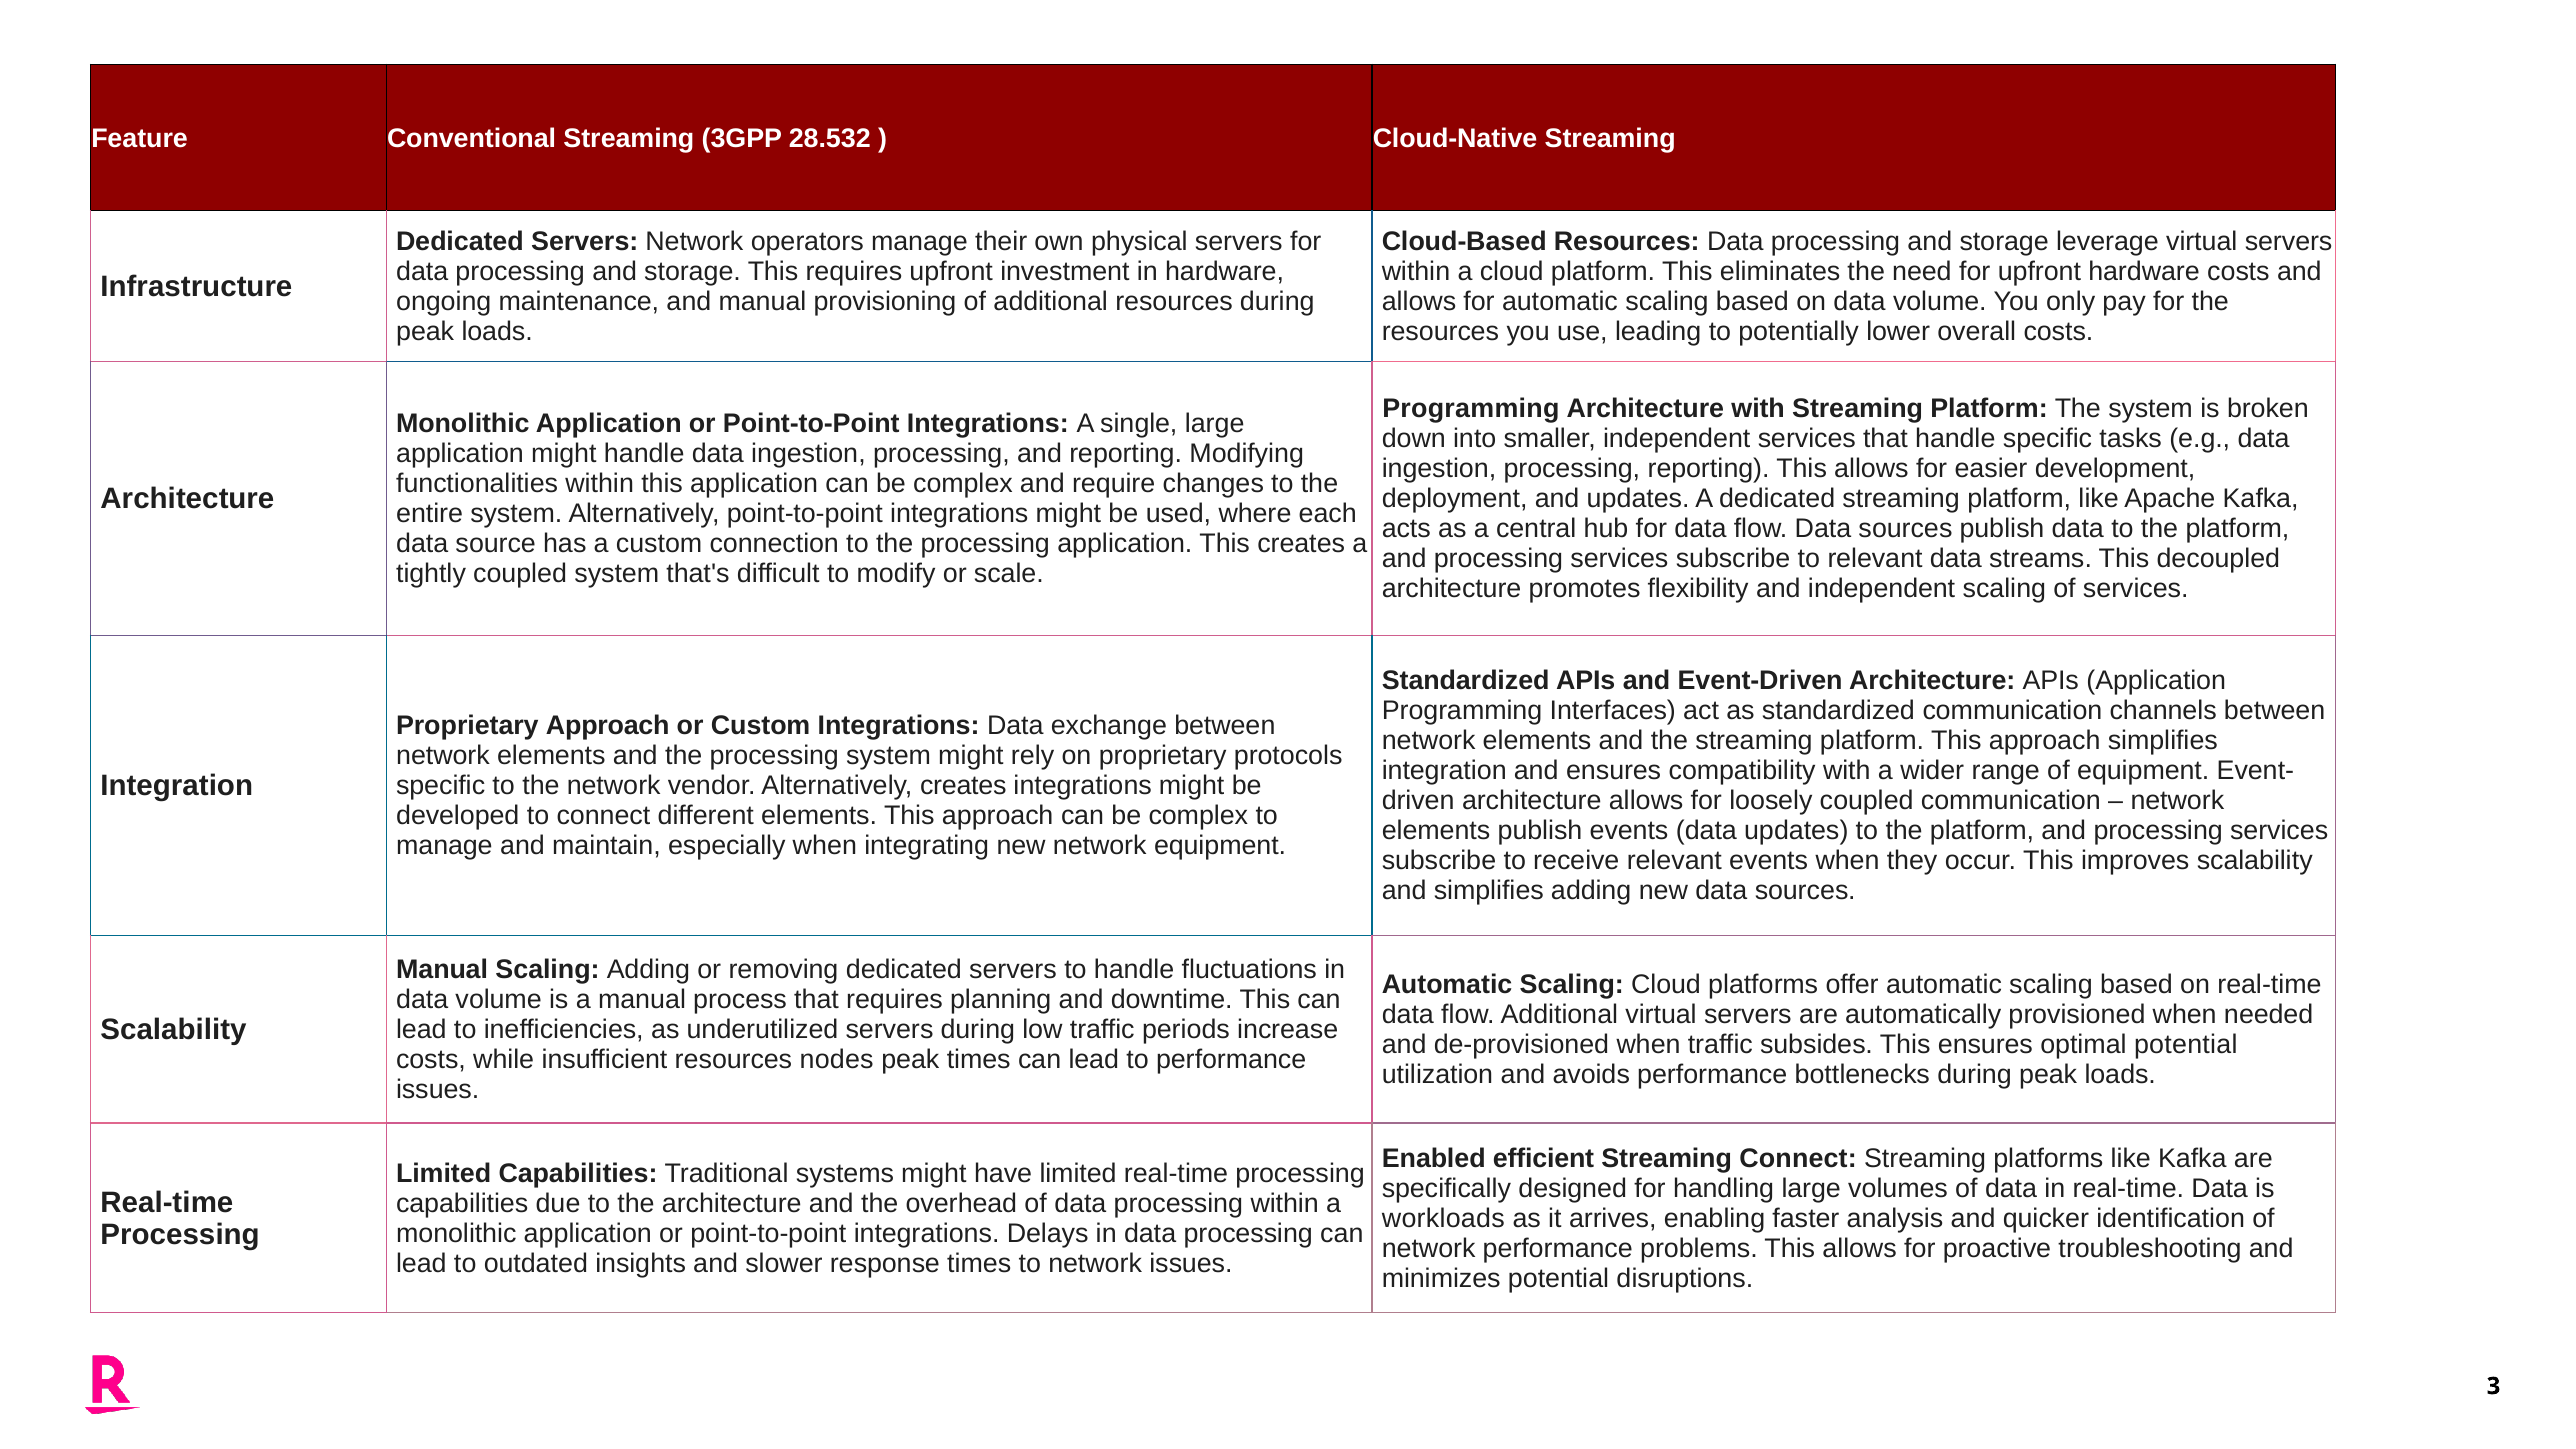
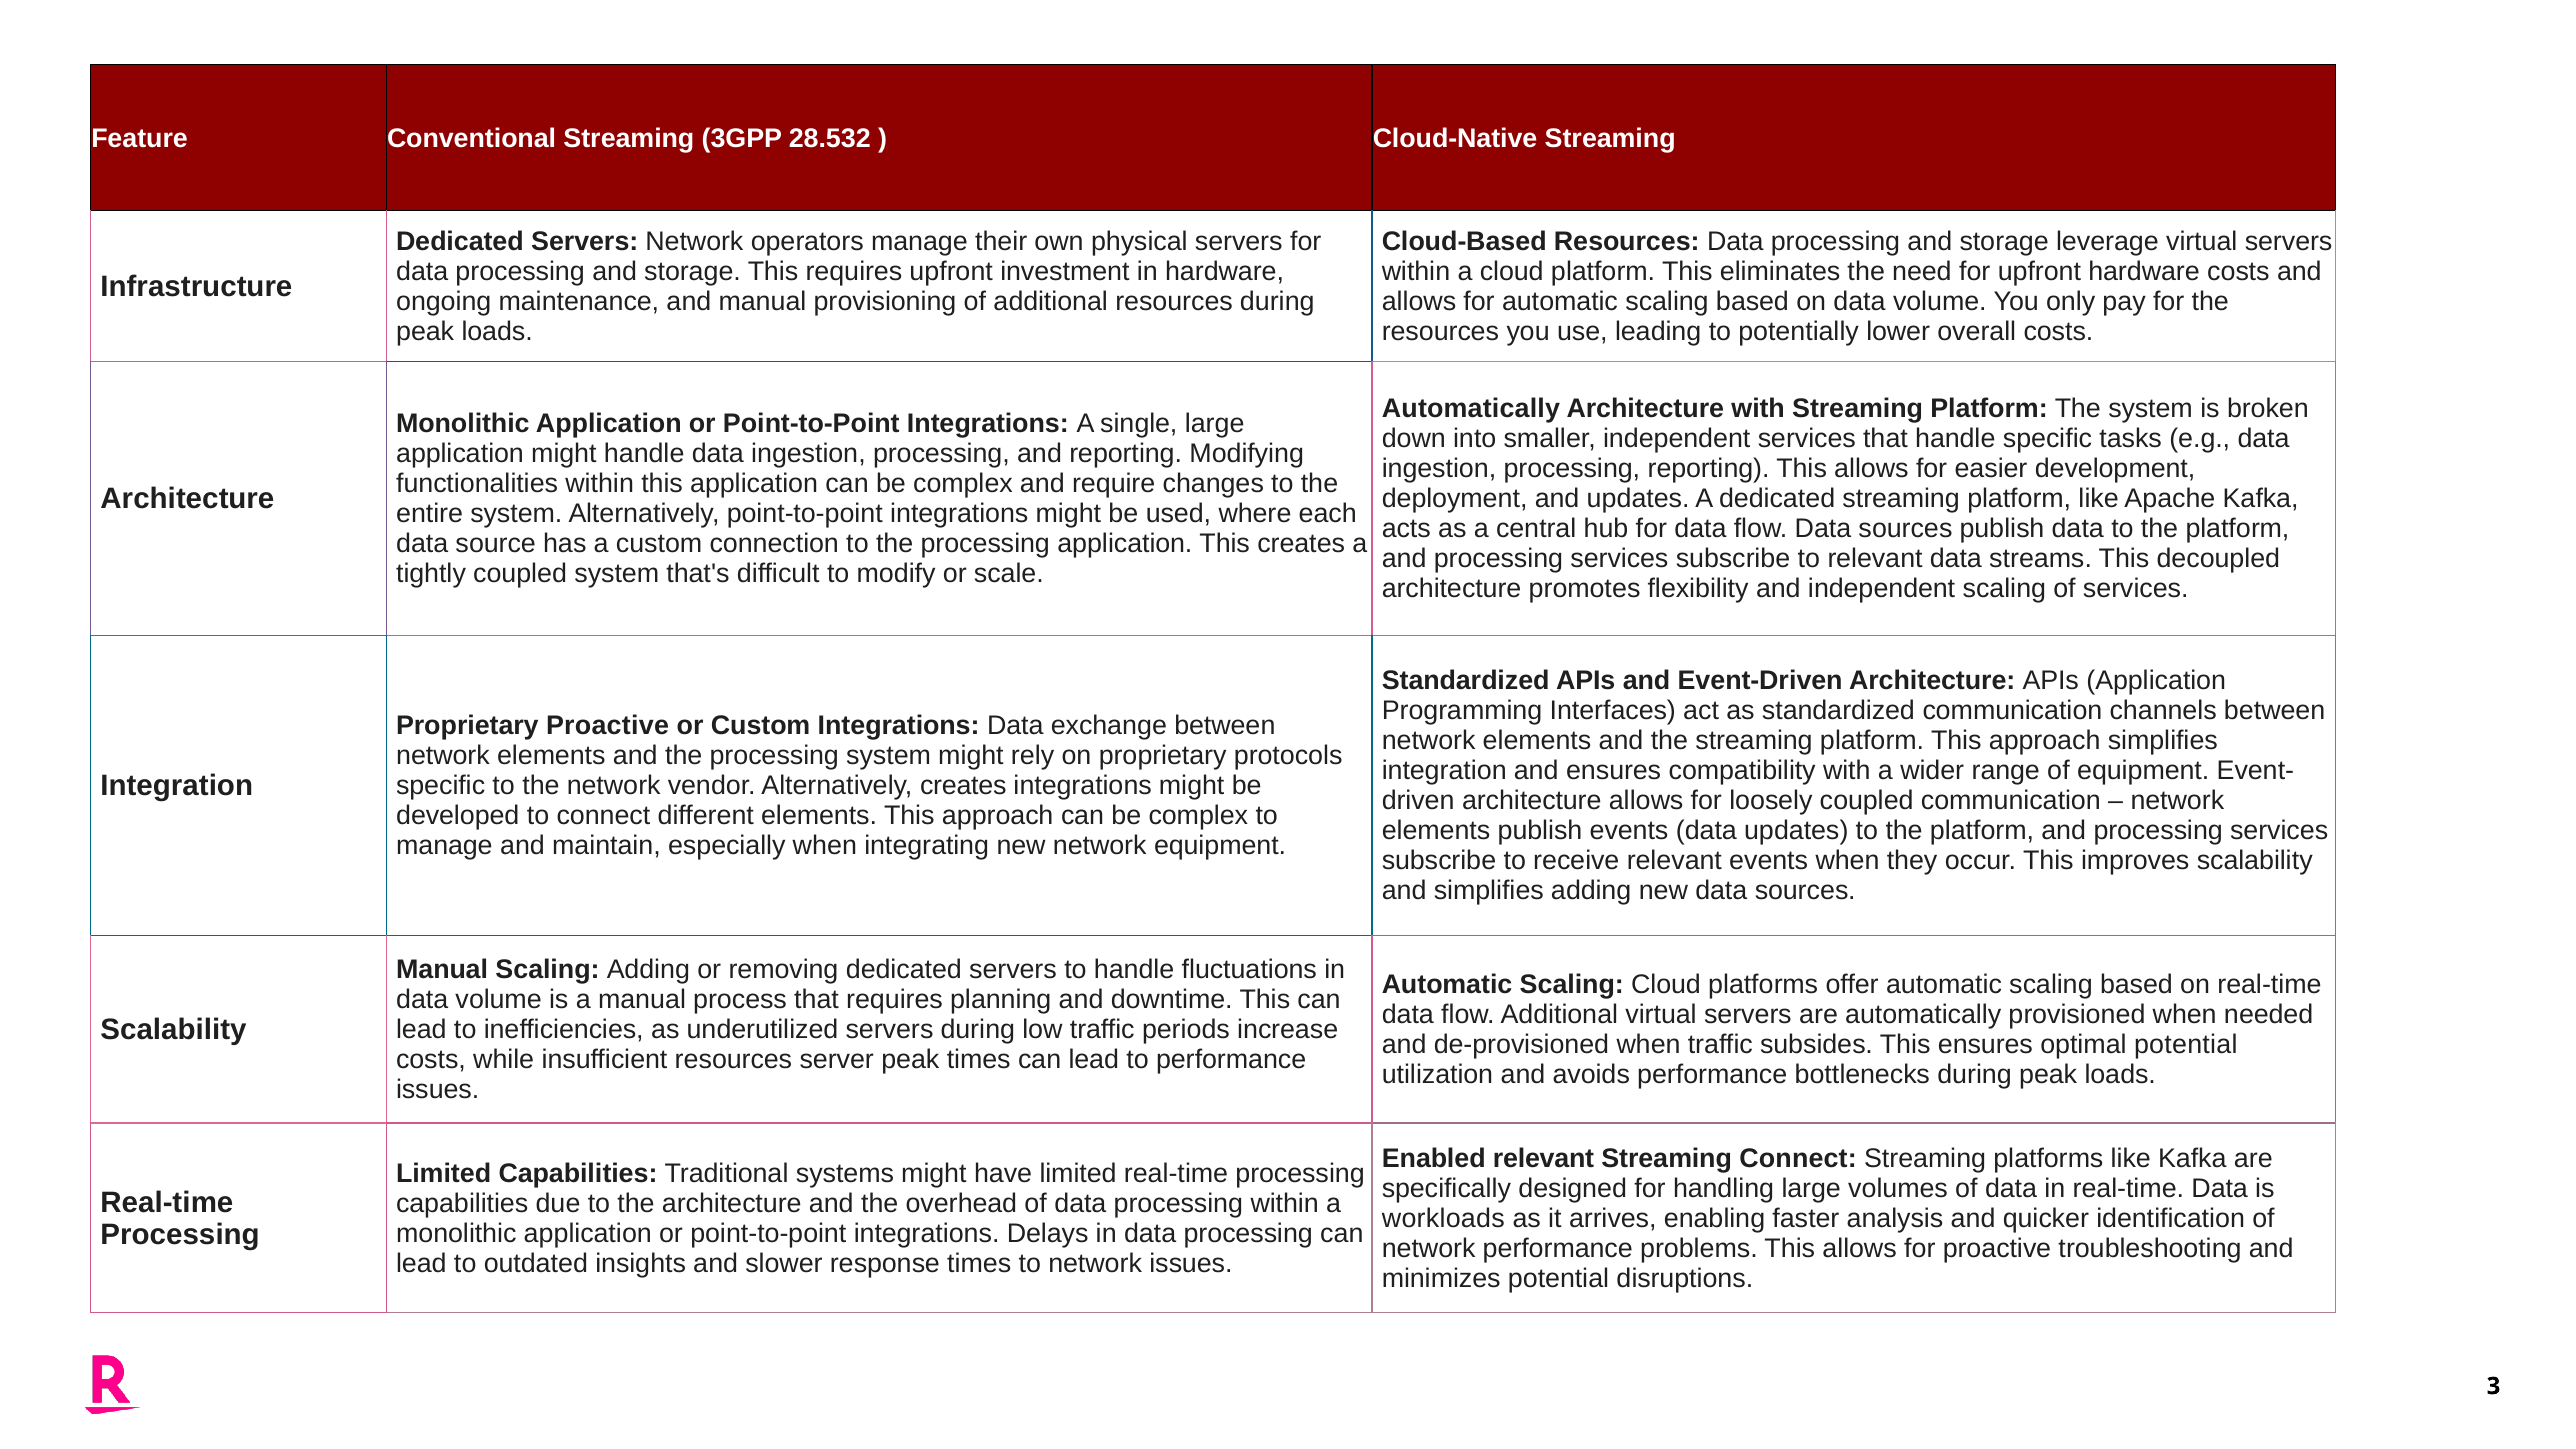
Programming: Programming -> Automatically (1471, 409)
Proprietary Approach: Approach -> Proactive (608, 726)
nodes: nodes -> server (837, 1060)
Enabled efficient: efficient -> relevant (1544, 1159)
